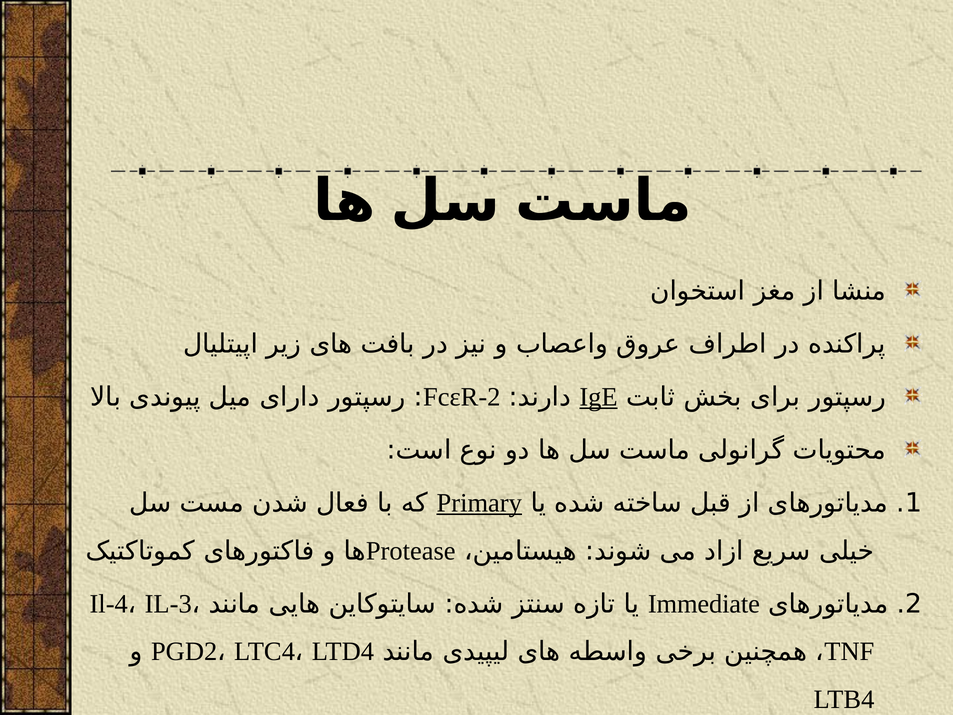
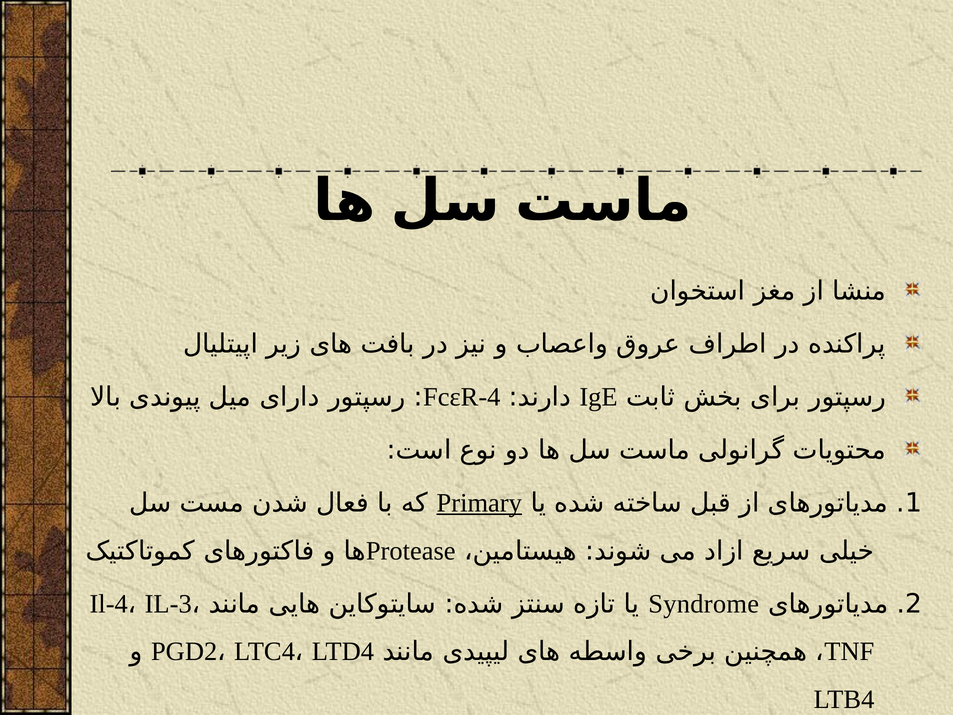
FcεR-2: FcεR-2 -> FcεR-4 (462, 397)
IgE underline: present -> none (599, 397)
Immediate: Immediate -> Syndrome (704, 604)
